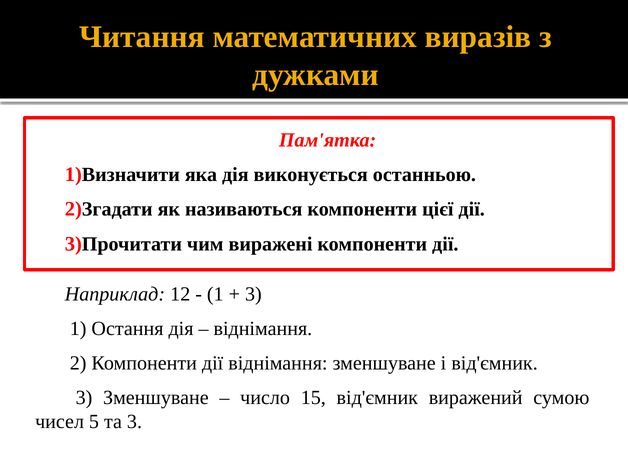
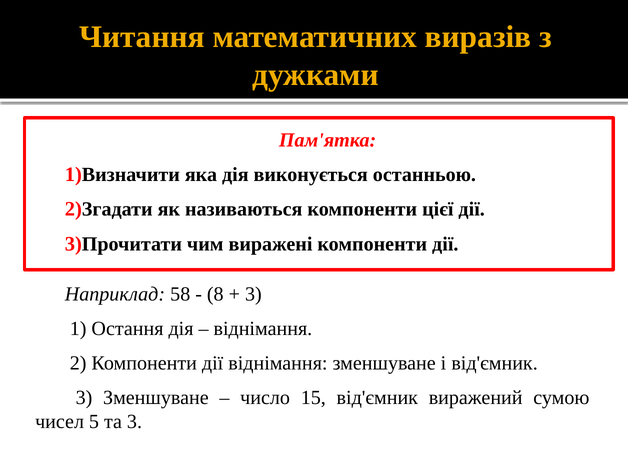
12: 12 -> 58 (180, 294)
1: 1 -> 8 (215, 294)
